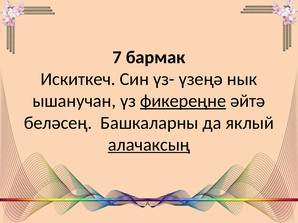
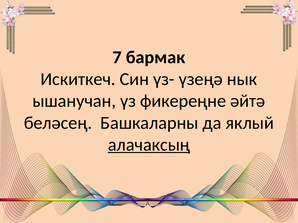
фикереңне underline: present -> none (183, 101)
